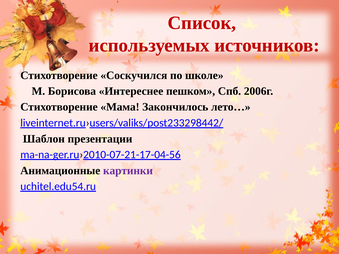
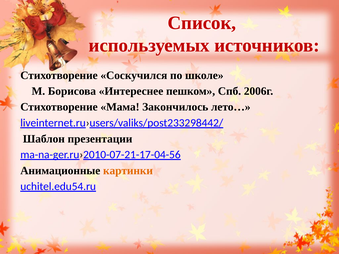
картинки colour: purple -> orange (128, 171)
